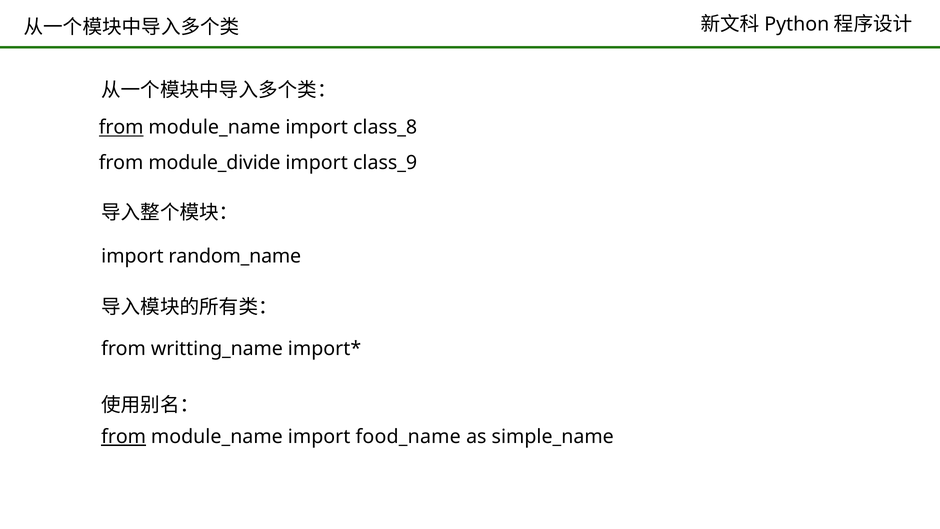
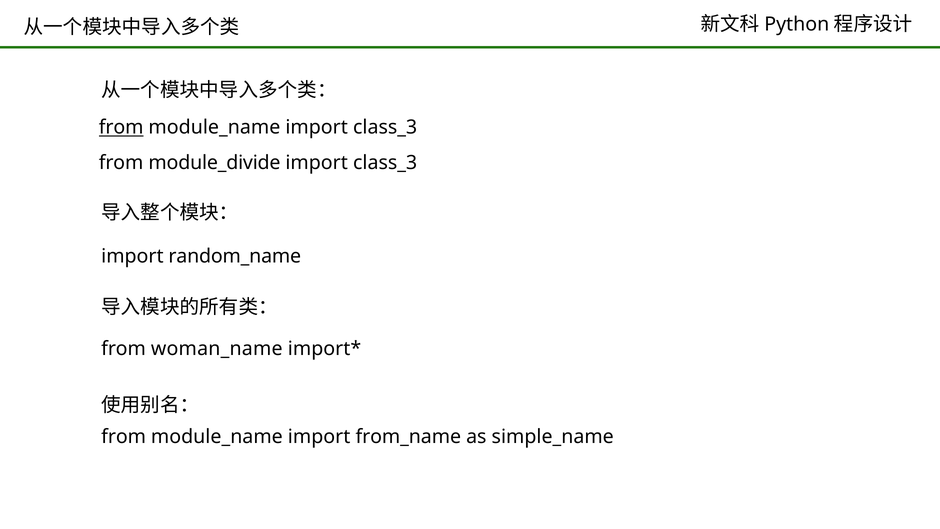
module_name import class_8: class_8 -> class_3 (385, 127)
class_9: class_9 -> class_3 (385, 163)
writting_name: writting_name -> woman_name (217, 349)
from underline: present -> none (124, 437)
food_name: food_name -> from_name (408, 437)
